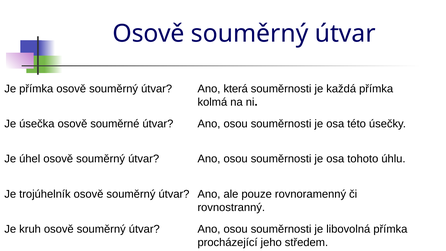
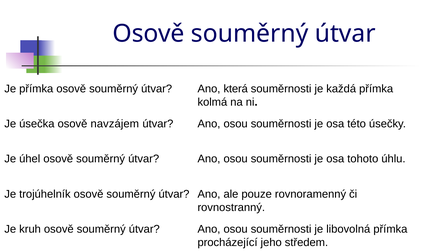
souměrné: souměrné -> navzájem (115, 124)
